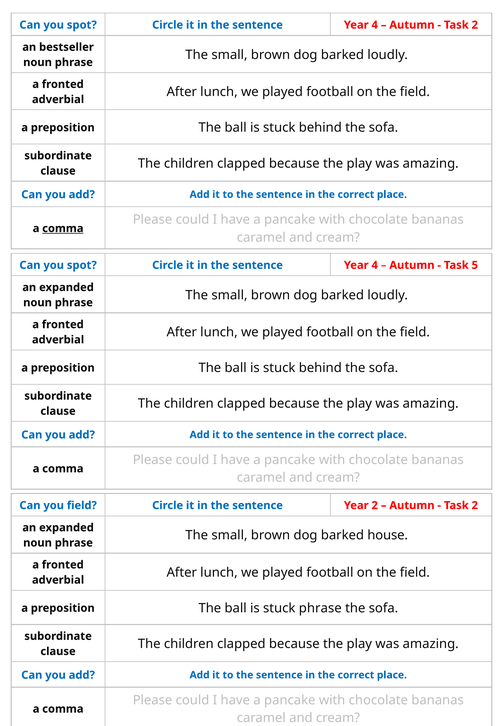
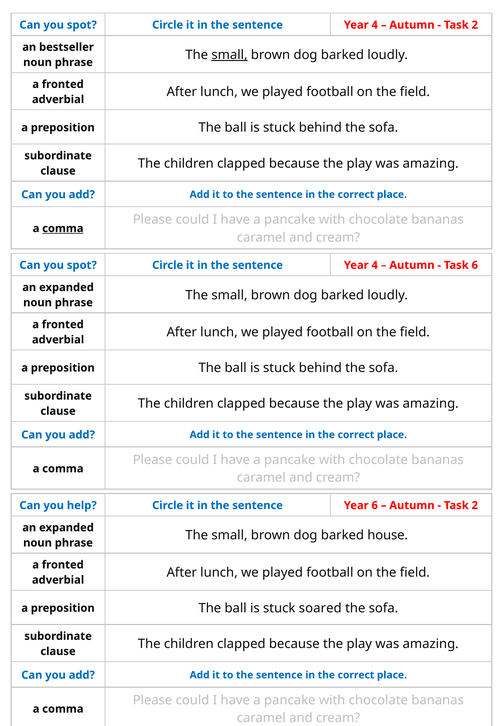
small underline: none -> present (229, 55)
Task 5: 5 -> 6 (475, 265)
you field: field -> help (82, 506)
Year 2: 2 -> 6 (375, 506)
stuck phrase: phrase -> soared (320, 609)
